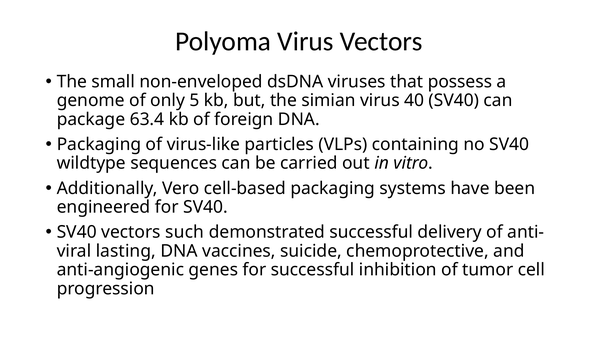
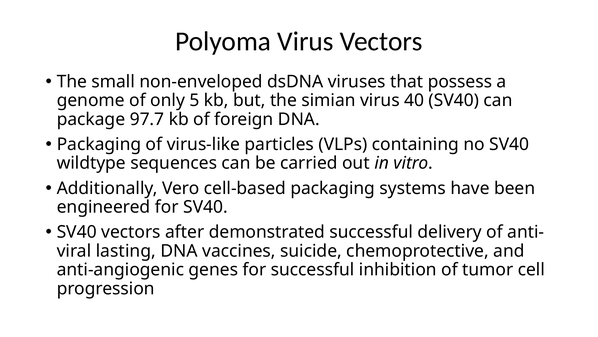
63.4: 63.4 -> 97.7 (147, 119)
such: such -> after (185, 232)
